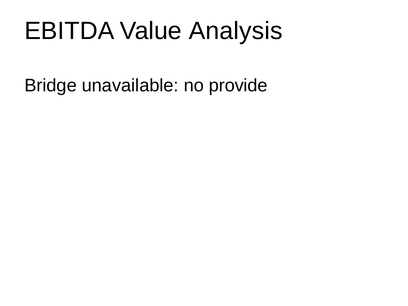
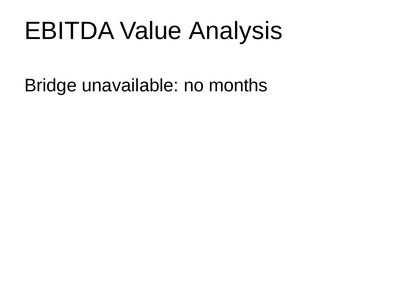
provide: provide -> months (238, 86)
